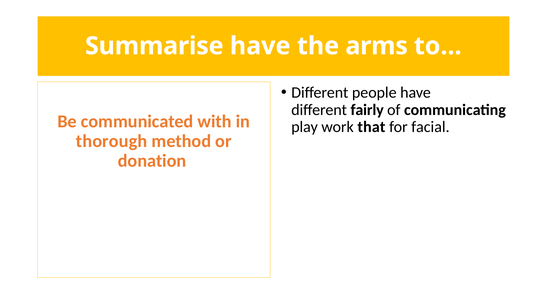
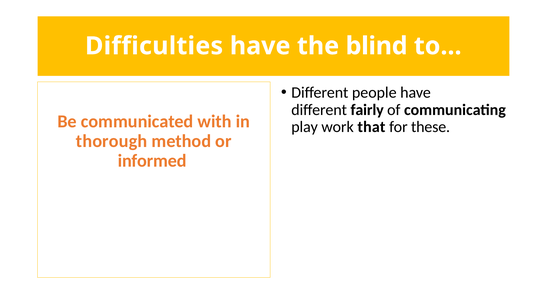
Summarise: Summarise -> Difficulties (154, 46)
arms: arms -> blind (377, 46)
facial: facial -> these (431, 127)
donation: donation -> informed (152, 161)
